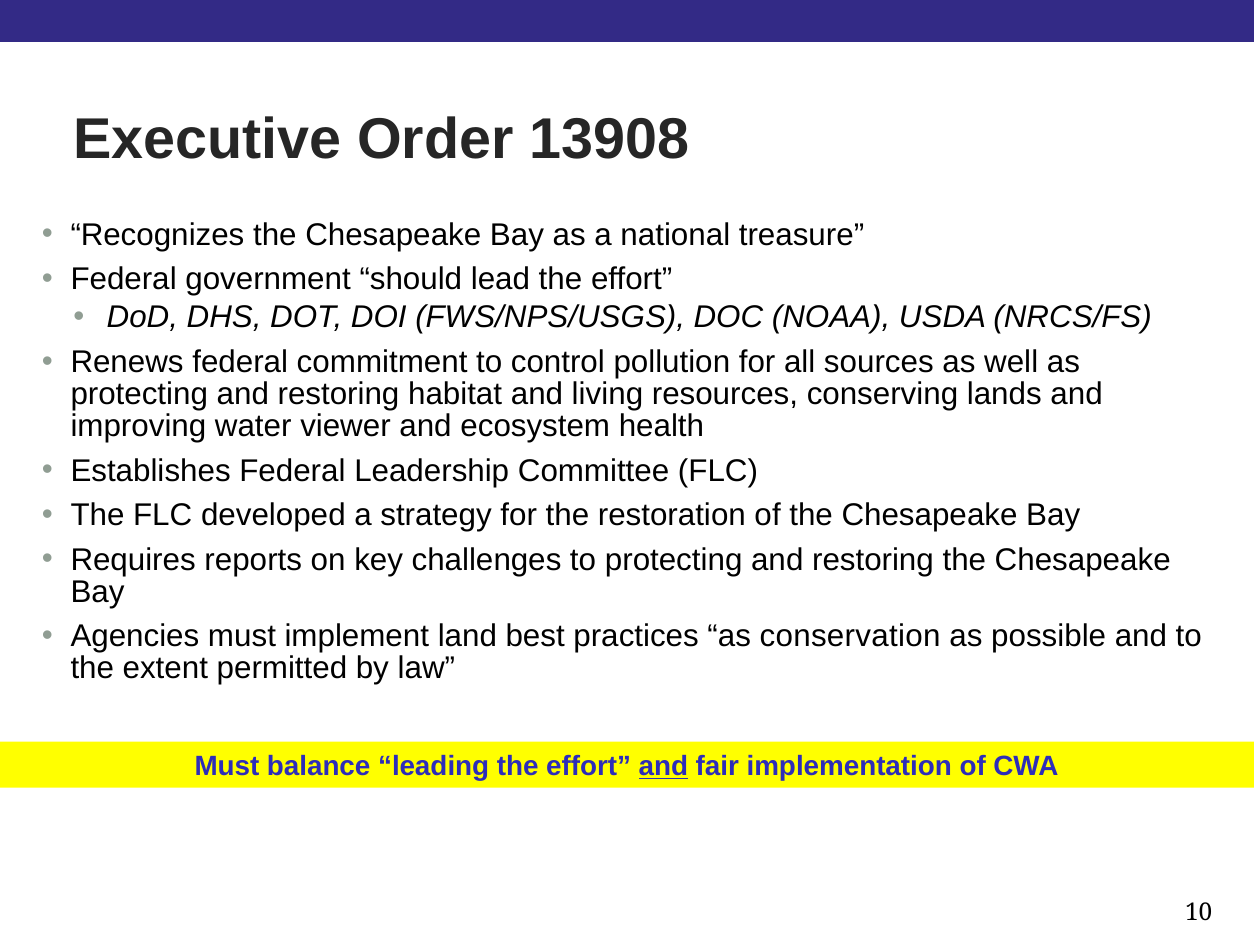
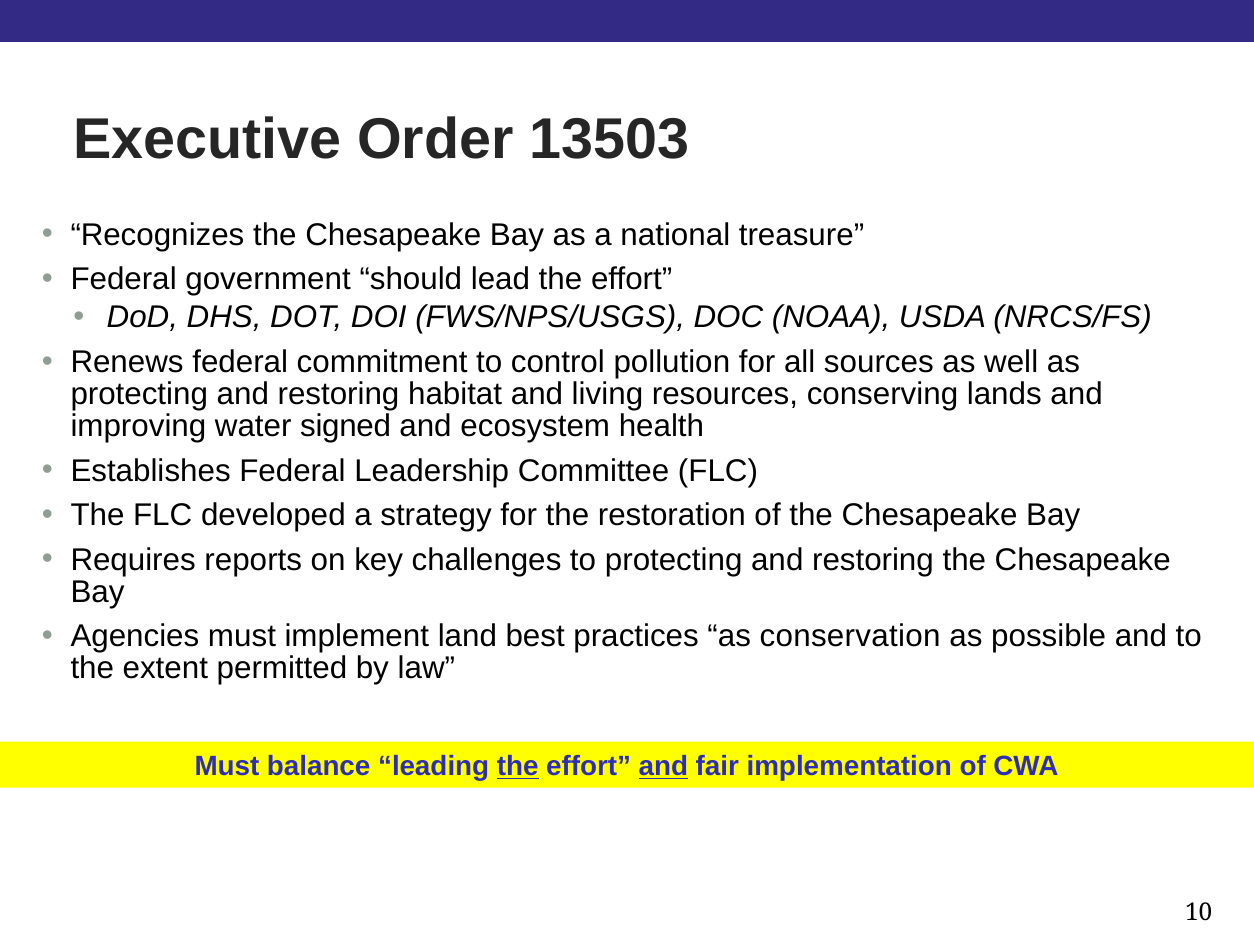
13908: 13908 -> 13503 (609, 140)
viewer: viewer -> signed (346, 426)
the underline: none -> present (518, 766)
